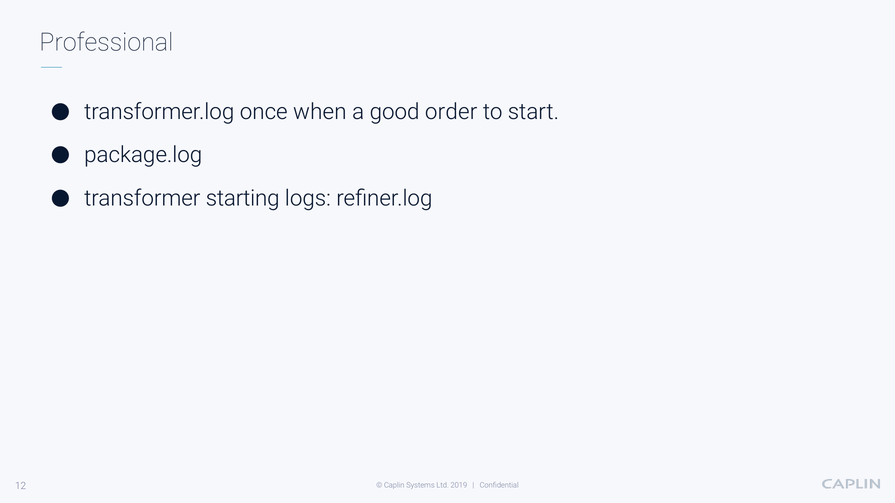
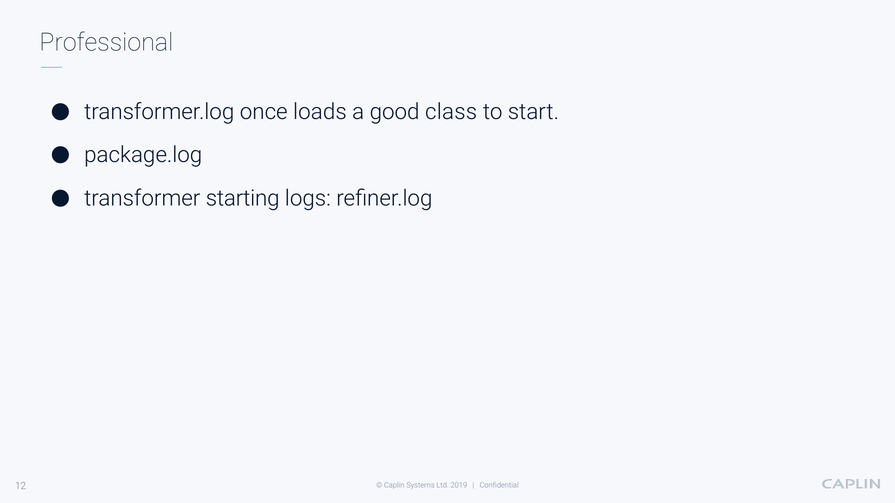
when: when -> loads (320, 112)
order: order -> class (451, 112)
